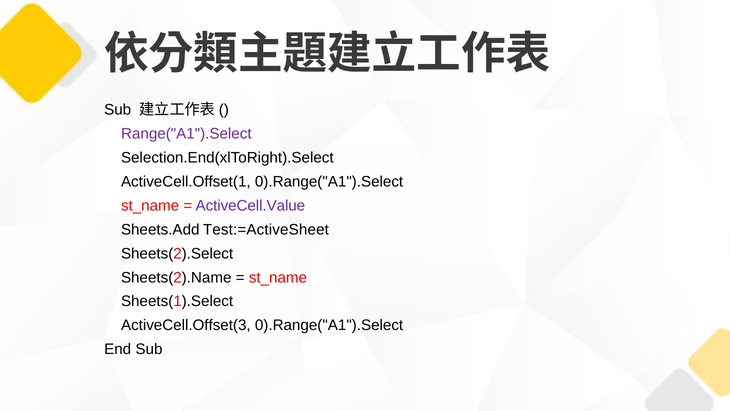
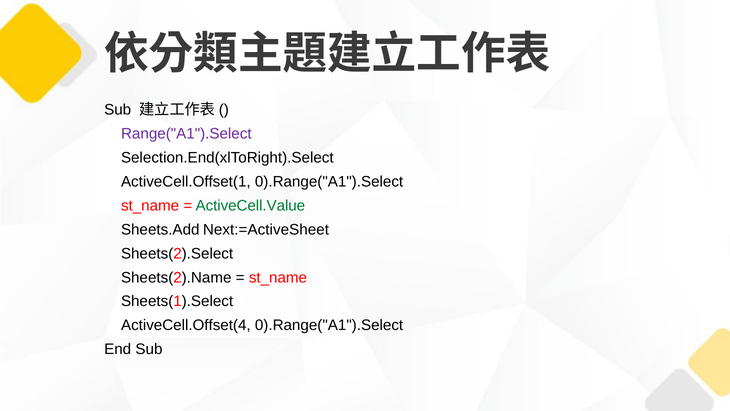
ActiveCell.Value colour: purple -> green (250, 205)
Test:=ActiveSheet: Test:=ActiveSheet -> Next:=ActiveSheet (266, 229)
ActiveCell.Offset(3: ActiveCell.Offset(3 -> ActiveCell.Offset(4 (186, 325)
